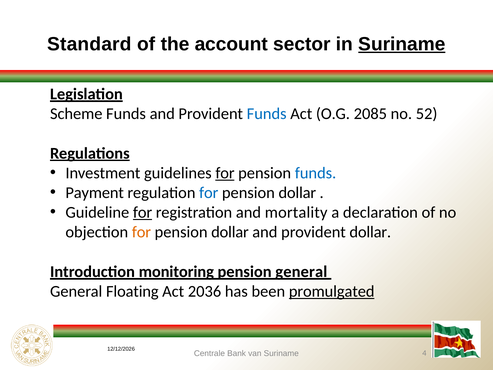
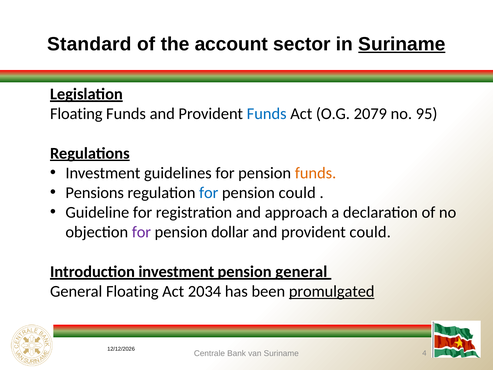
Scheme: Scheme -> Floating (76, 114)
2085: 2085 -> 2079 (370, 114)
52: 52 -> 95 (427, 114)
for underline: present -> none (225, 173)
funds colour: blue -> orange (316, 173)
Payment: Payment -> Pensions (95, 193)
dollar: dollar -> could (297, 193)
for underline: present -> none (143, 212)
mortality: mortality -> approach (296, 212)
for colour: orange -> purple (141, 232)
provident dollar: dollar -> could (370, 232)
Introduction monitoring: monitoring -> investment (176, 271)
2036: 2036 -> 2034 (205, 291)
